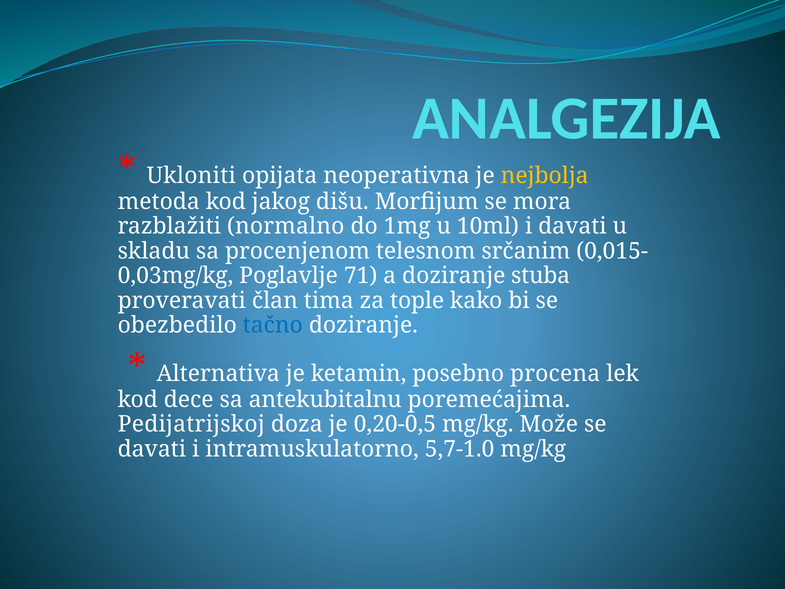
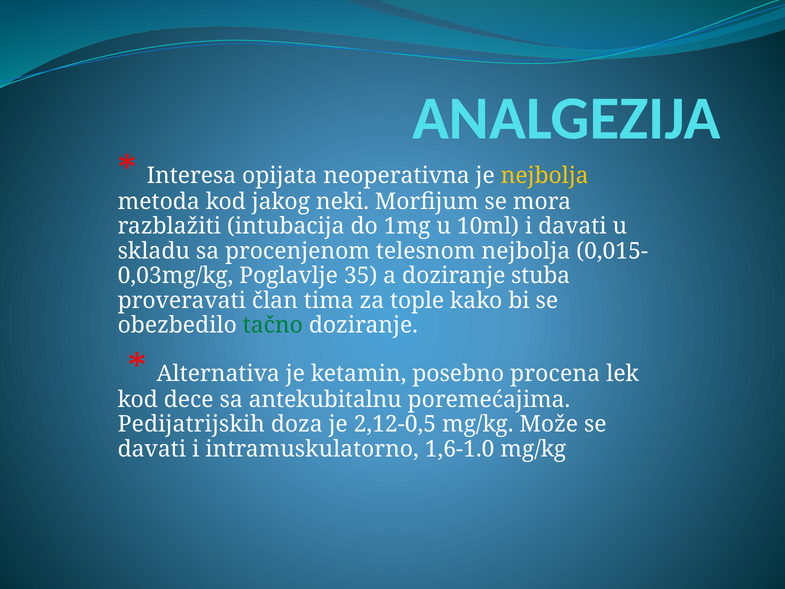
Ukloniti: Ukloniti -> Interesa (191, 176)
dišu: dišu -> neki (343, 201)
normalno: normalno -> intubacija (286, 226)
telesnom srčanim: srčanim -> nejbolja (526, 251)
71: 71 -> 35 (361, 276)
tačno colour: blue -> green (273, 325)
Pedijatrijskoj: Pedijatrijskoj -> Pedijatrijskih (191, 424)
0,20-0,5: 0,20-0,5 -> 2,12-0,5 (395, 424)
5,7-1.0: 5,7-1.0 -> 1,6-1.0 (460, 449)
